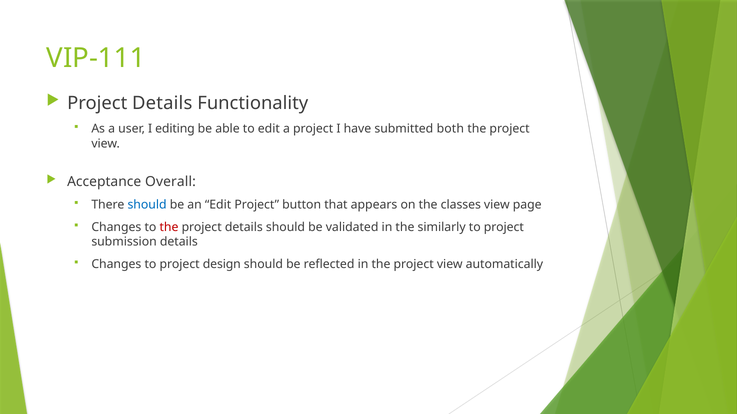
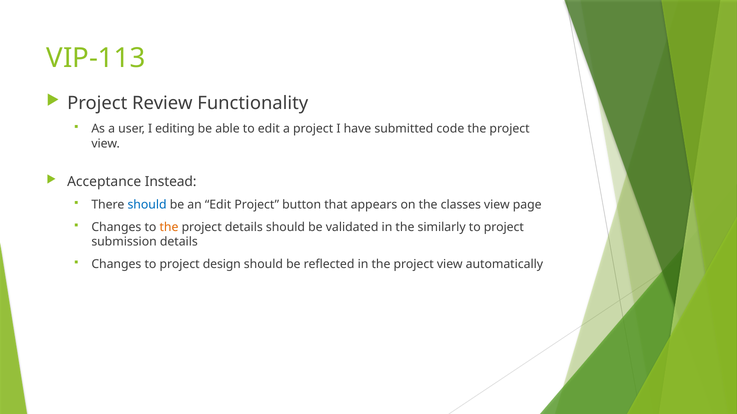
VIP-111: VIP-111 -> VIP-113 (96, 58)
Details: Details -> Review (162, 103)
both: both -> code (450, 129)
Overall: Overall -> Instead (171, 182)
the colour: red -> orange (169, 227)
